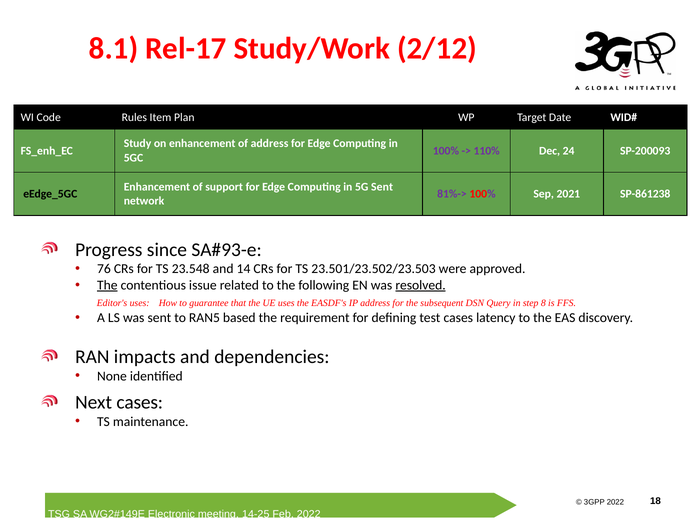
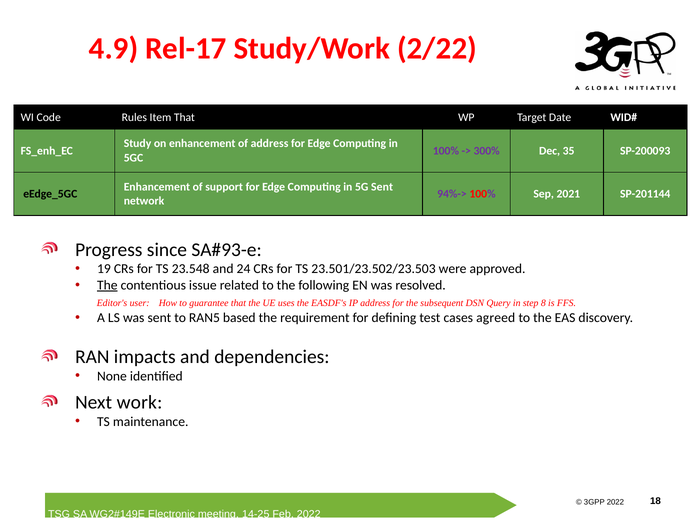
8.1: 8.1 -> 4.9 (114, 49)
2/12: 2/12 -> 2/22 (437, 49)
Item Plan: Plan -> That (184, 117)
110%: 110% -> 300% (487, 151)
24: 24 -> 35 (569, 151)
81%->: 81%-> -> 94%-> (452, 194)
SP-861238: SP-861238 -> SP-201144 (645, 194)
76: 76 -> 19 (104, 269)
14: 14 -> 24 (243, 269)
resolved underline: present -> none (421, 285)
Editor's uses: uses -> user (140, 303)
latency: latency -> agreed (496, 318)
Next cases: cases -> work (139, 402)
